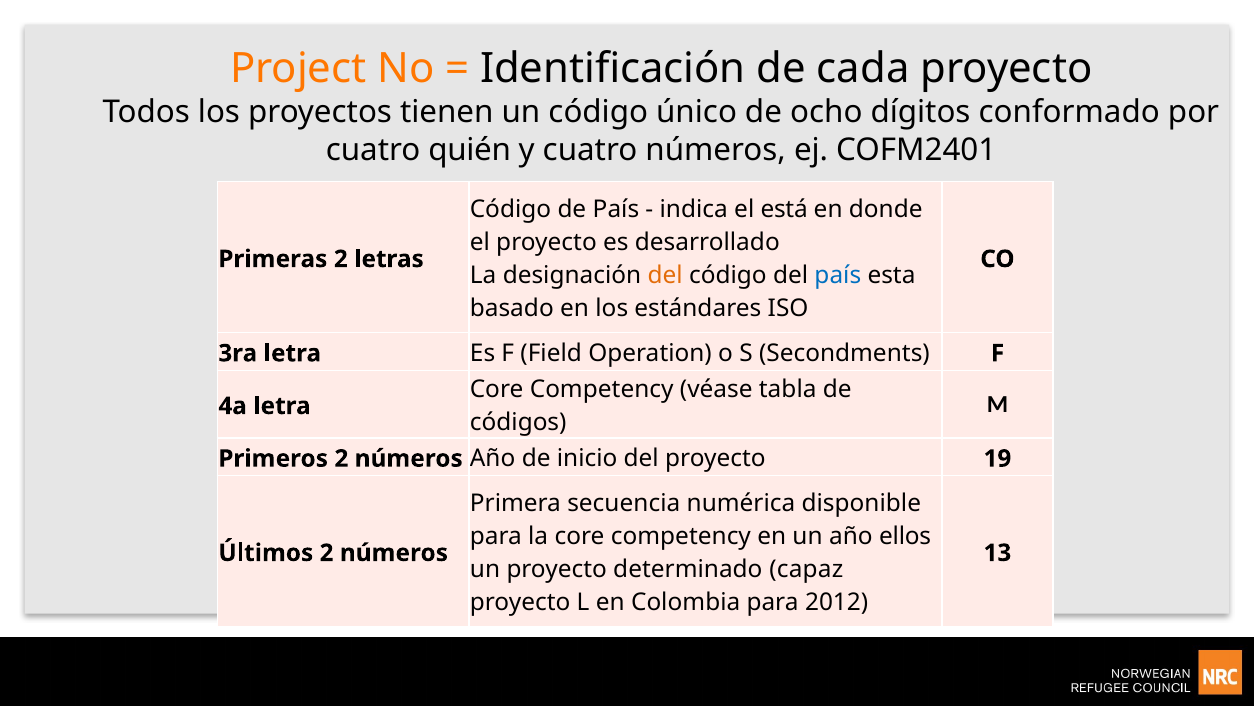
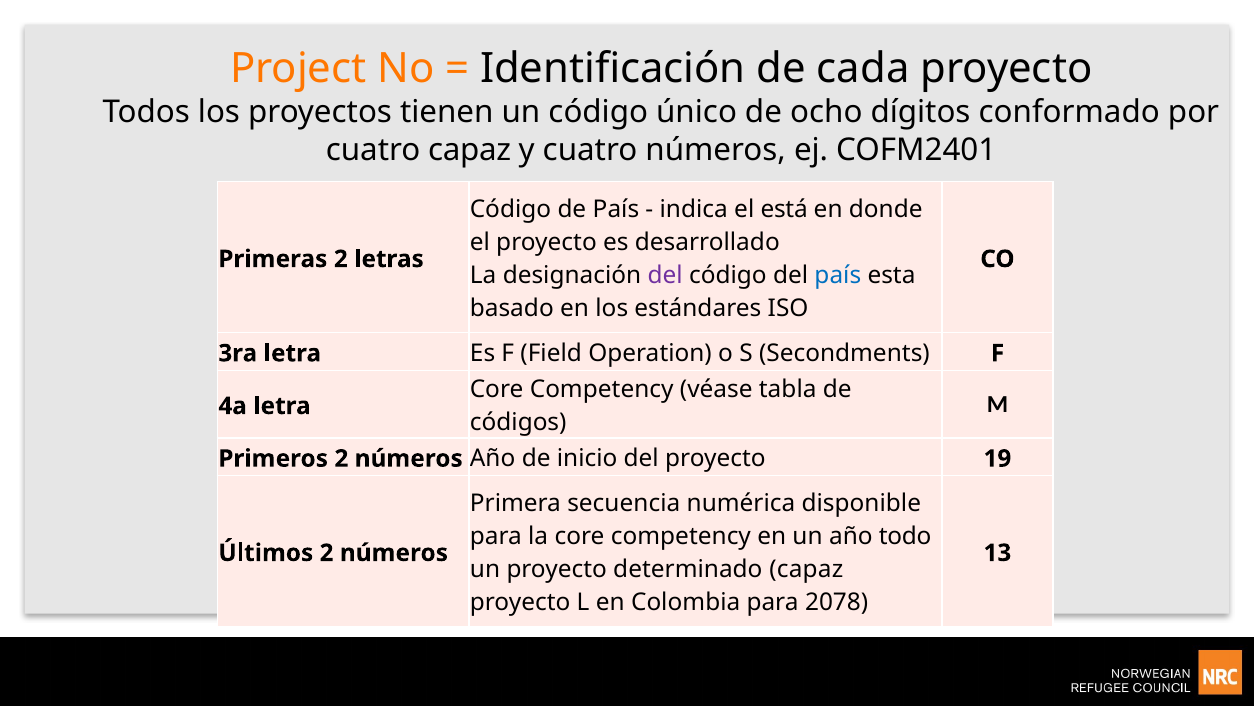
cuatro quién: quién -> capaz (470, 150)
del colour: orange -> purple (665, 275)
ellos: ellos -> todo (905, 536)
2012: 2012 -> 2078 (837, 602)
